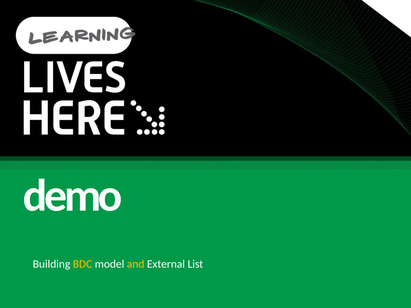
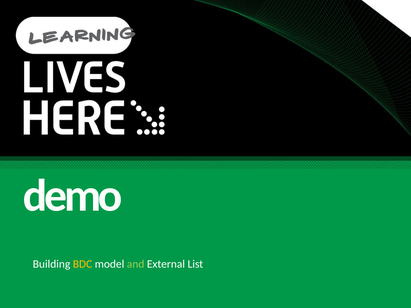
and colour: yellow -> light green (136, 264)
